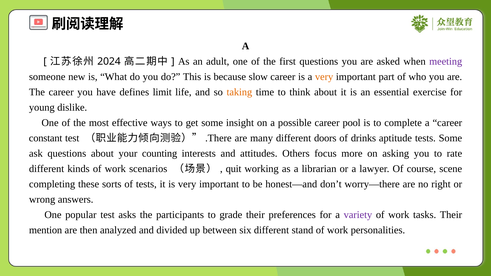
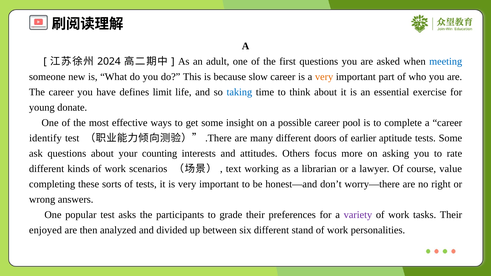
meeting colour: purple -> blue (446, 61)
taking colour: orange -> blue (239, 92)
dislike: dislike -> donate (72, 108)
constant: constant -> identify (45, 138)
drinks: drinks -> earlier (363, 138)
quit: quit -> text (234, 169)
scene: scene -> value (451, 169)
mention: mention -> enjoyed (45, 230)
